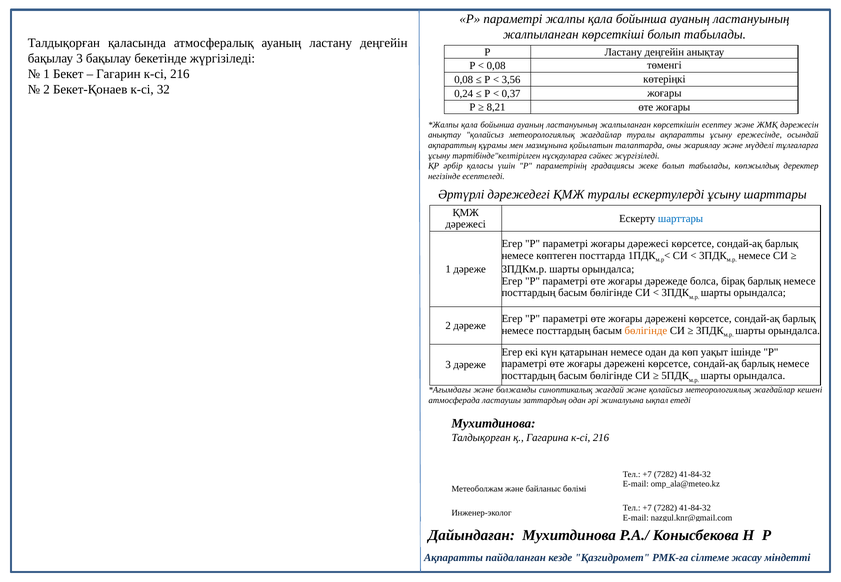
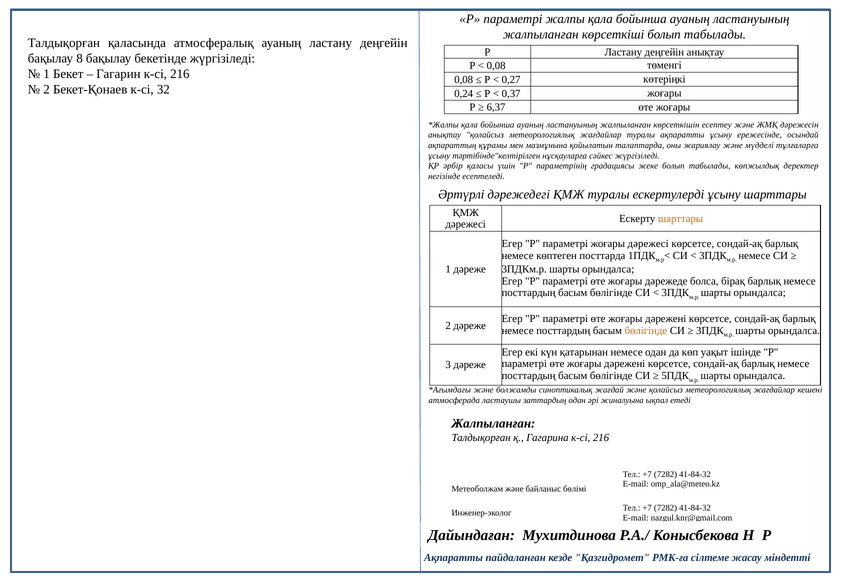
бақылау 3: 3 -> 8 (80, 58)
3,56: 3,56 -> 0,27 (511, 80)
8,21: 8,21 -> 6,37 (496, 107)
шарттары colour: blue -> orange (681, 219)
Мухитдинова: Мухитдинова -> Жалпыланған (493, 424)
